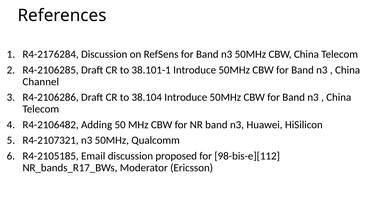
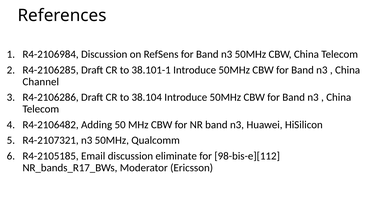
R4-2176284: R4-2176284 -> R4-2106984 (51, 54)
proposed: proposed -> eliminate (176, 156)
